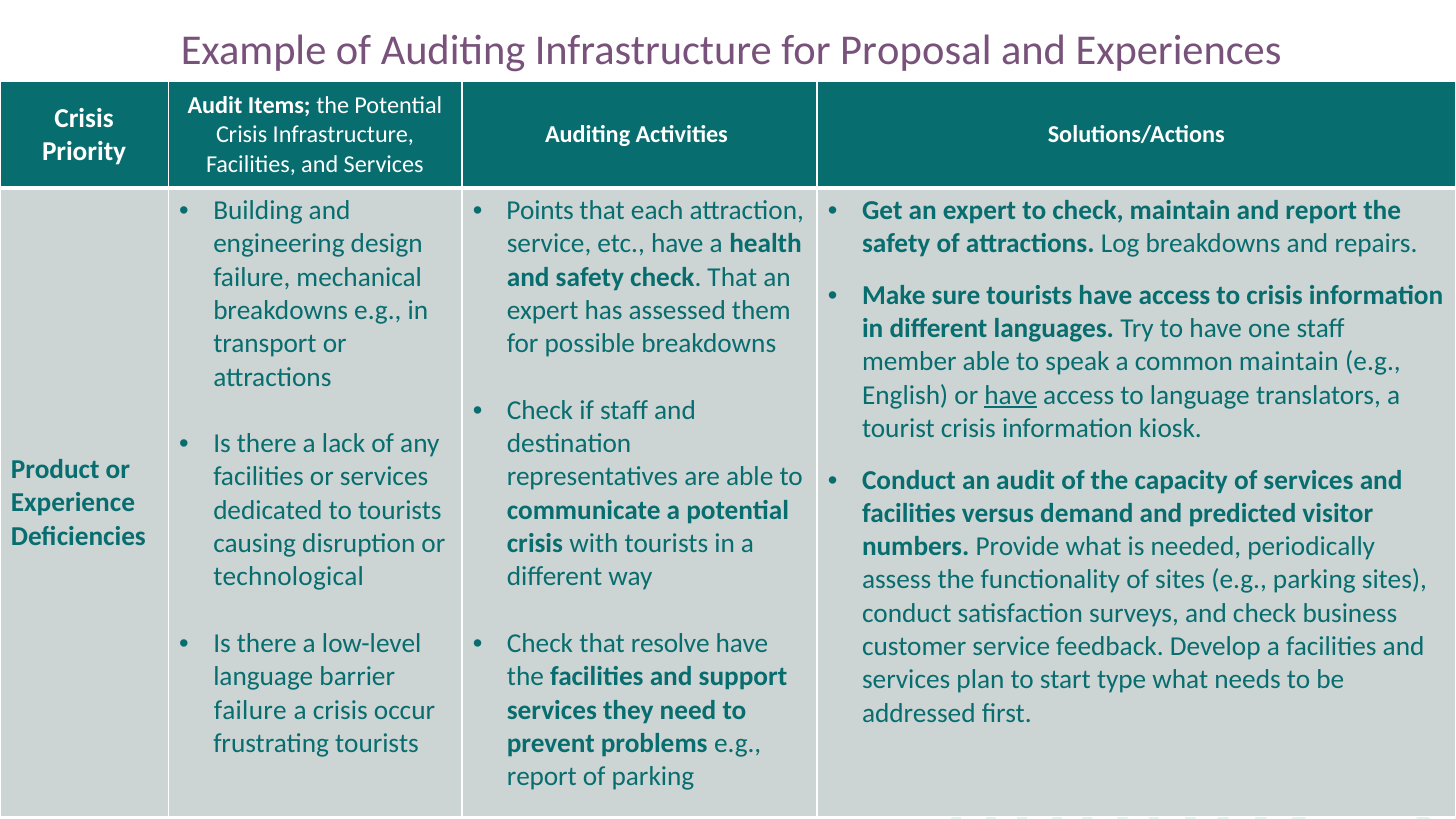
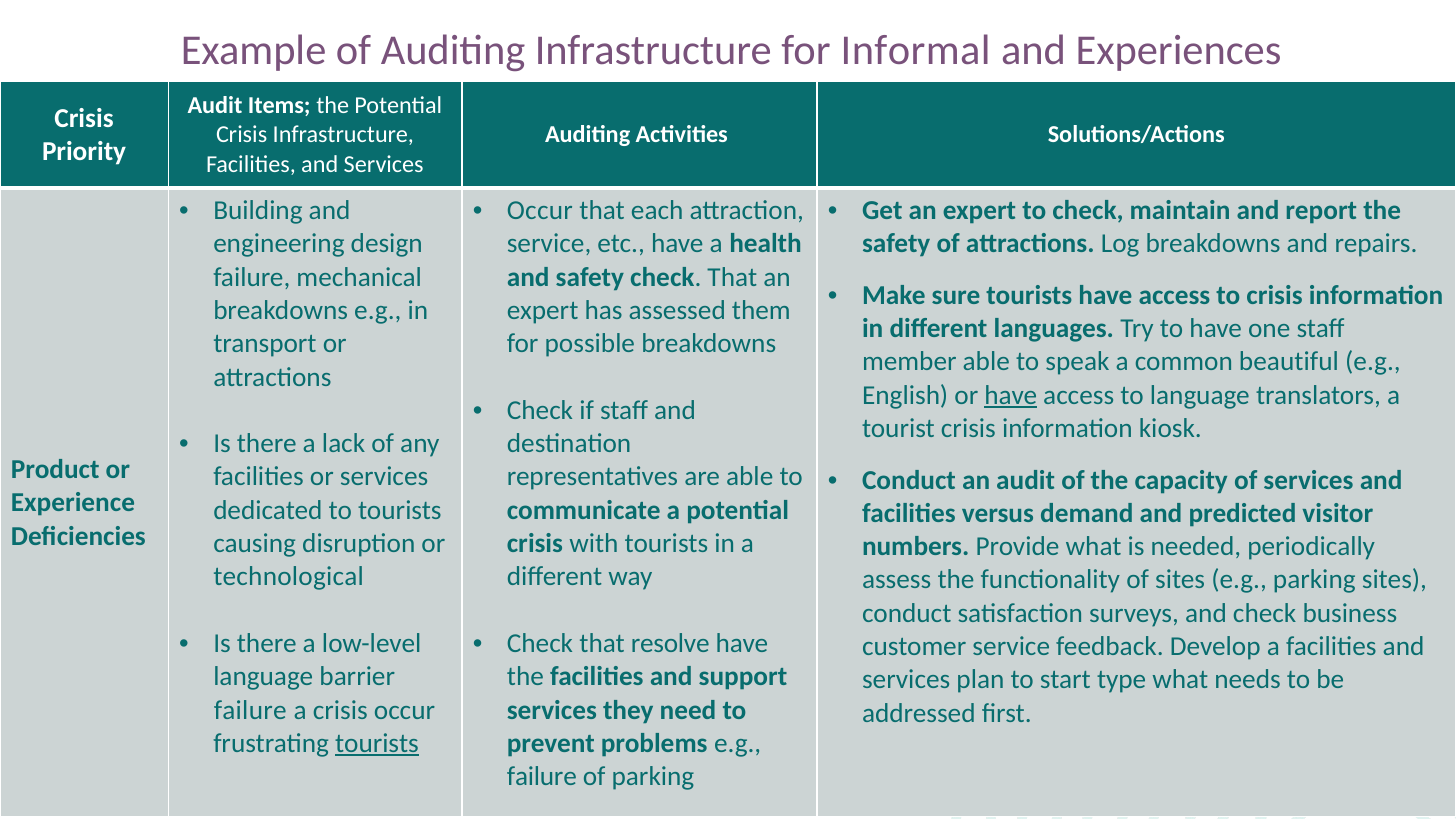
Proposal: Proposal -> Informal (916, 50)
Points: Points -> Occur (540, 210)
common maintain: maintain -> beautiful (1289, 362)
tourists underline: none -> present (377, 744)
report: report -> failure (542, 777)
